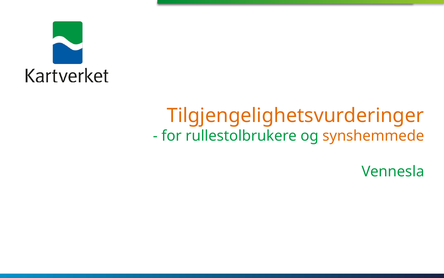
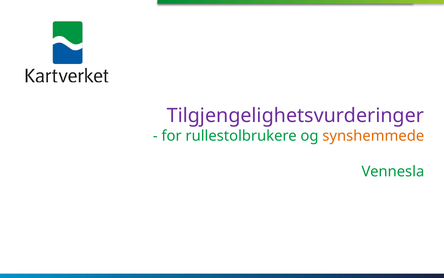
Tilgjengelighetsvurderinger colour: orange -> purple (295, 115)
